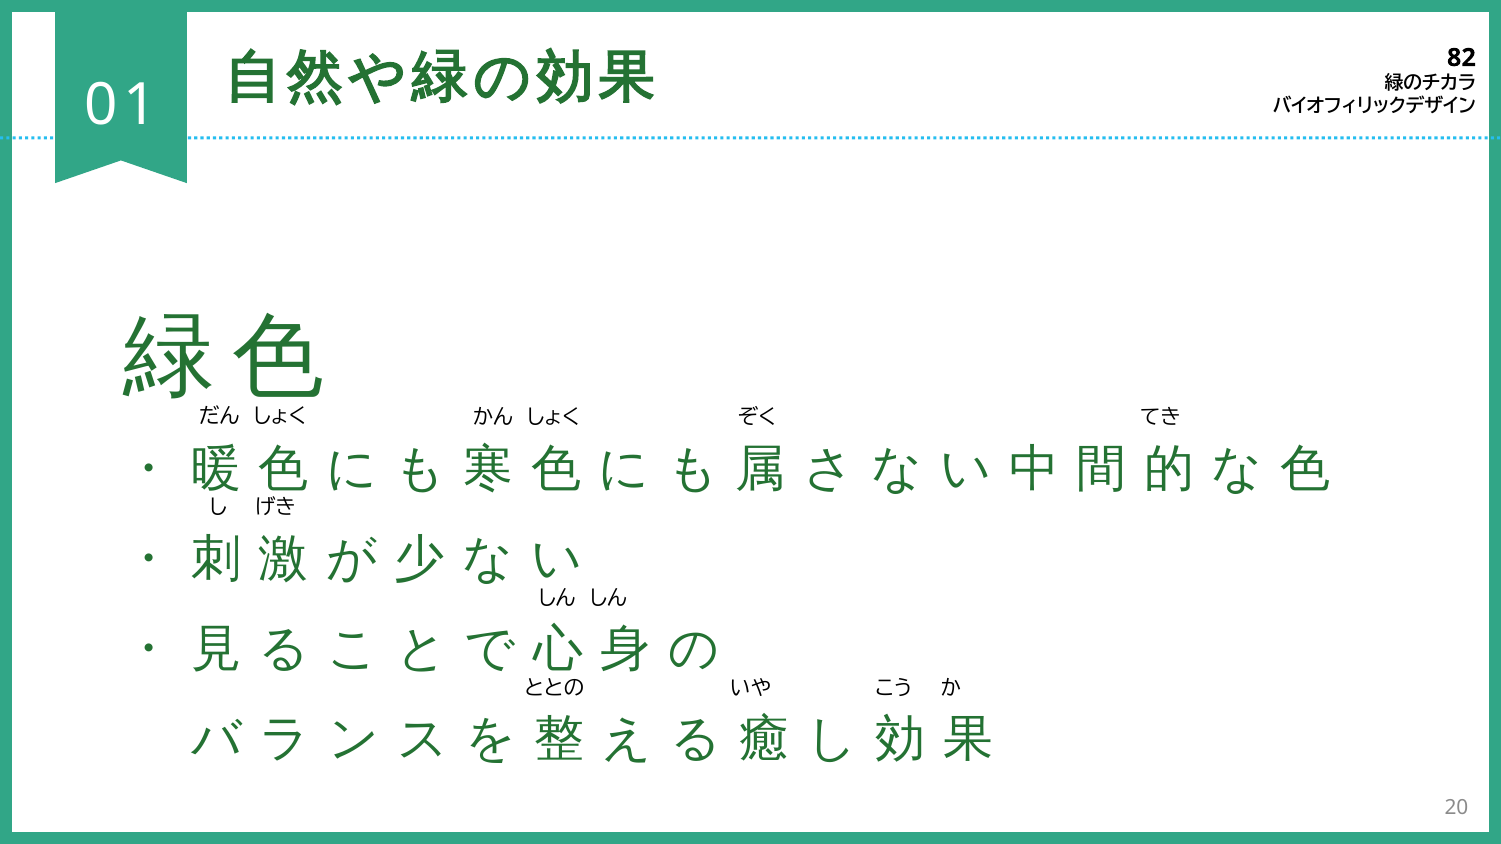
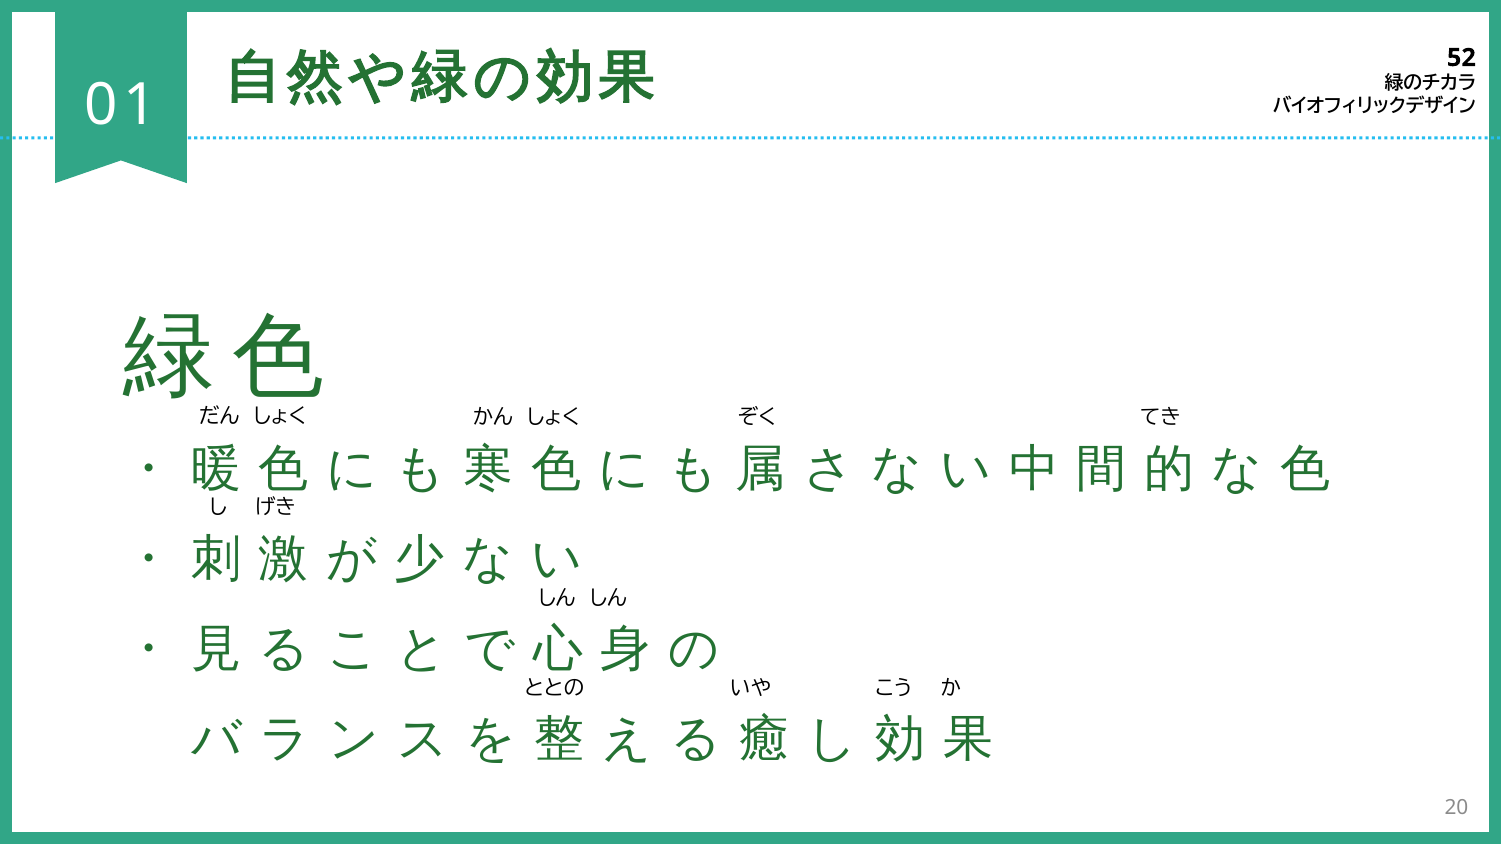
82: 82 -> 52 (1461, 58)
